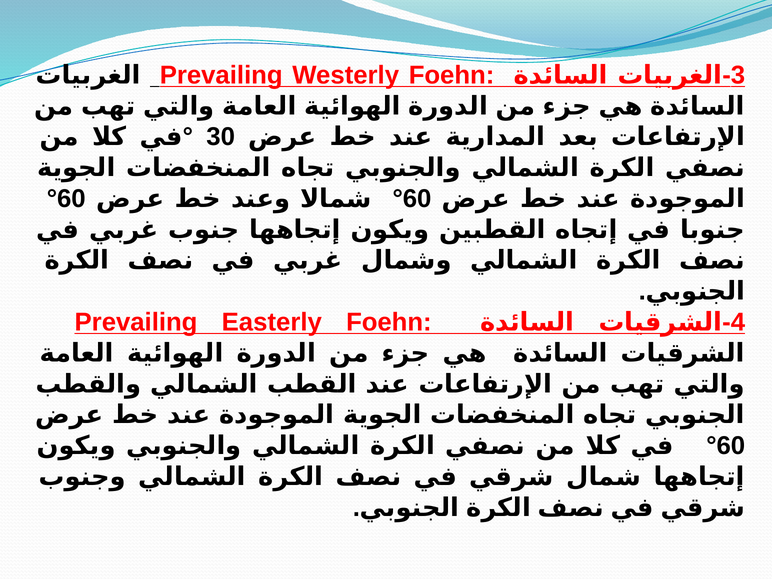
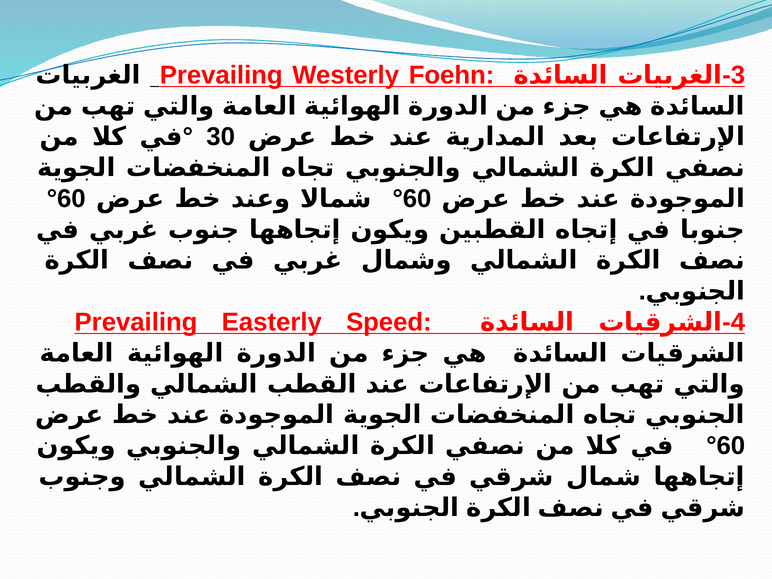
Easterly Foehn: Foehn -> Speed (385, 322)
